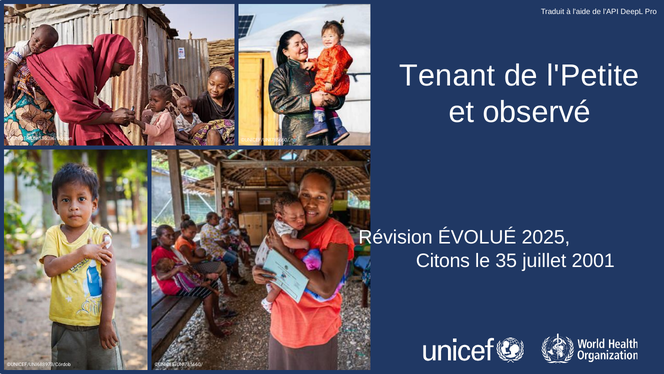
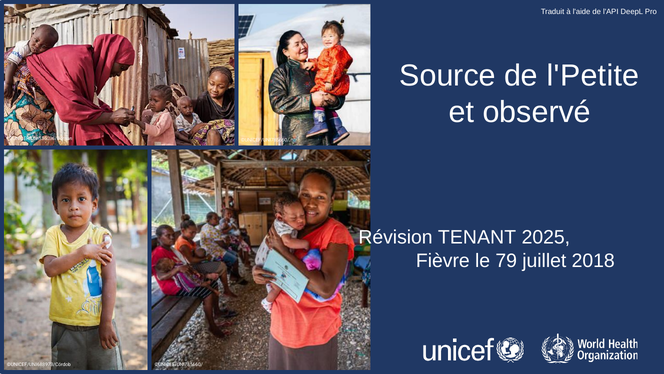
Tenant: Tenant -> Source (447, 76)
ÉVOLUÉ: ÉVOLUÉ -> TENANT (477, 237)
Citons: Citons -> Fièvre (443, 260)
35: 35 -> 79 (506, 260)
2001: 2001 -> 2018 (593, 260)
